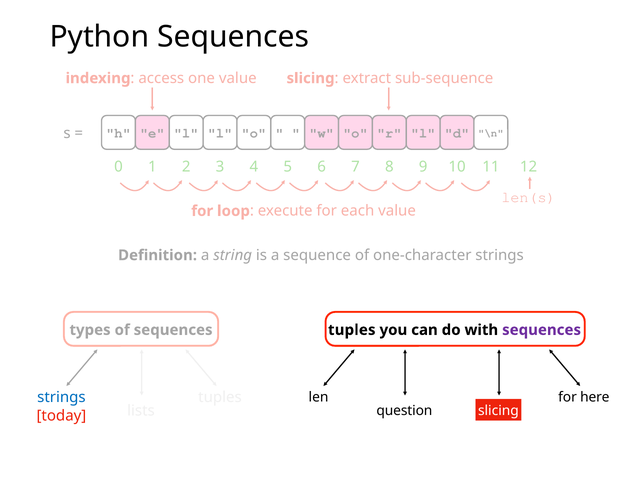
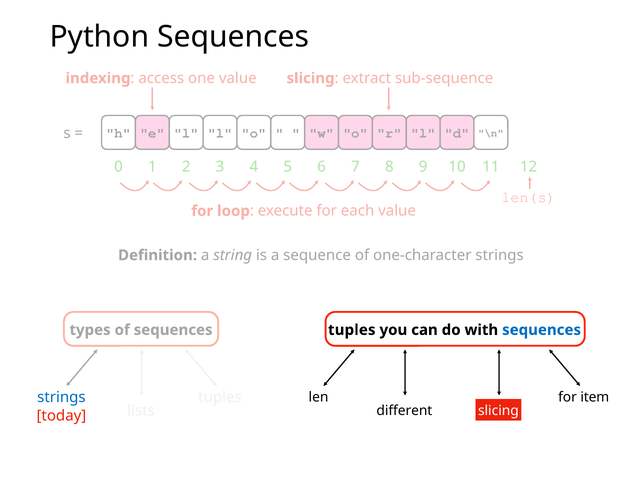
sequences colour: purple -> blue (542, 330)
here: here -> item (595, 397)
question: question -> different (404, 410)
